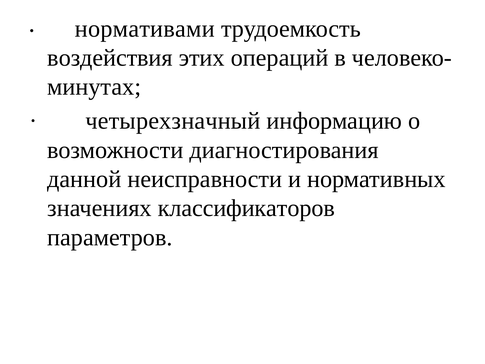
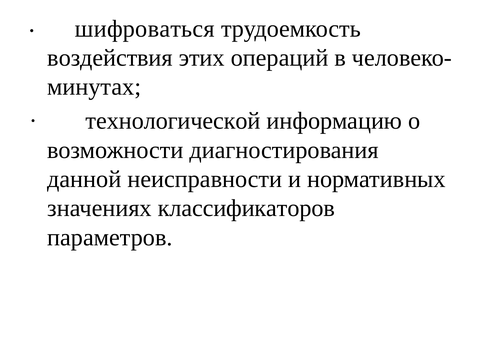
нормативами: нормативами -> шифроваться (145, 29)
четырехзначный: четырехзначный -> технологической (173, 121)
